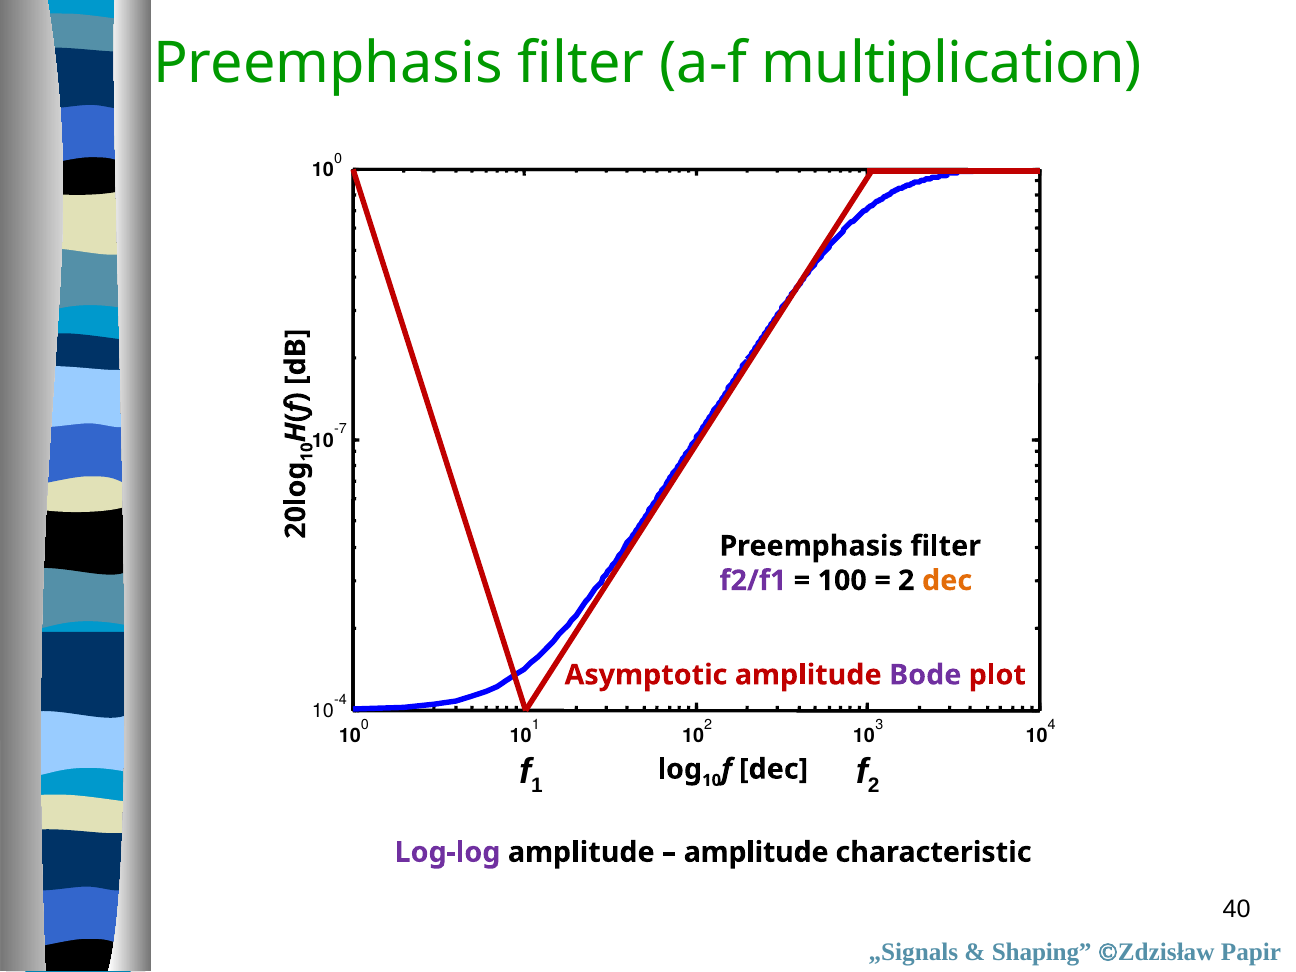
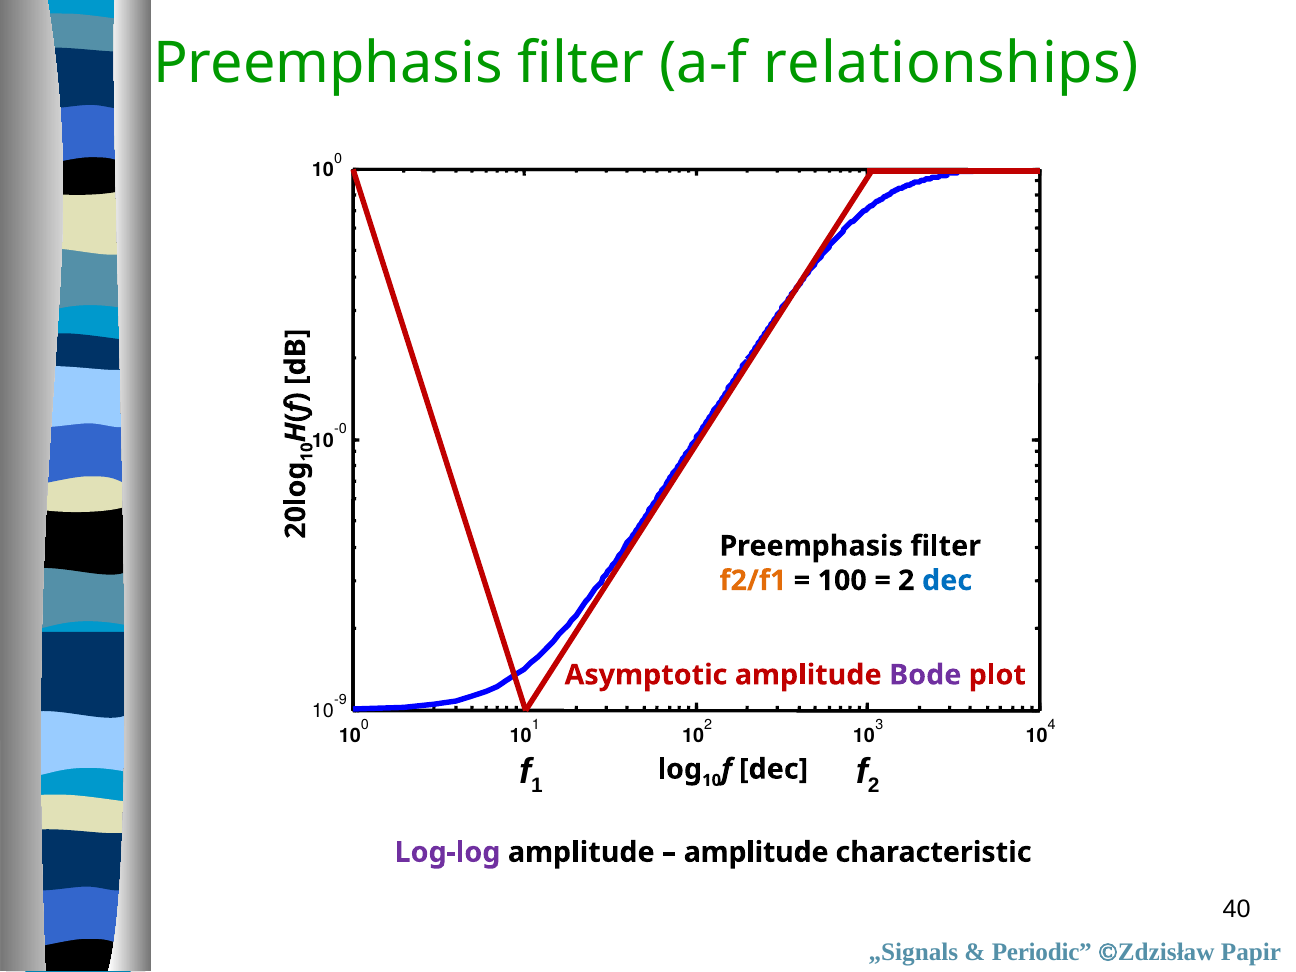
multiplication: multiplication -> relationships (951, 63)
-7: -7 -> -0 (340, 429)
f2/f1 colour: purple -> orange (753, 581)
dec colour: orange -> blue (947, 581)
-4: -4 -> -9 (340, 699)
Shaping: Shaping -> Periodic (1042, 952)
